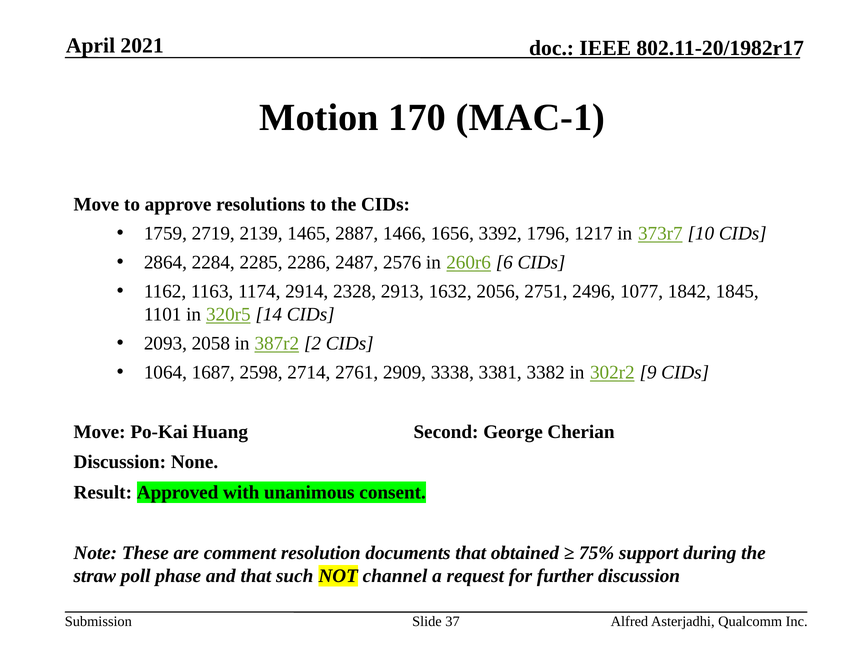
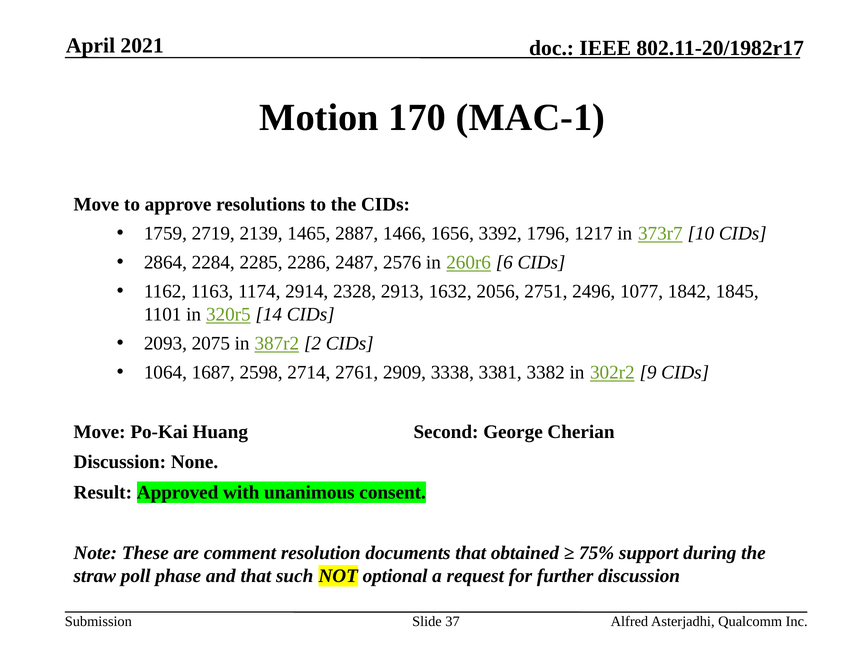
2058: 2058 -> 2075 (211, 344)
channel: channel -> optional (395, 576)
